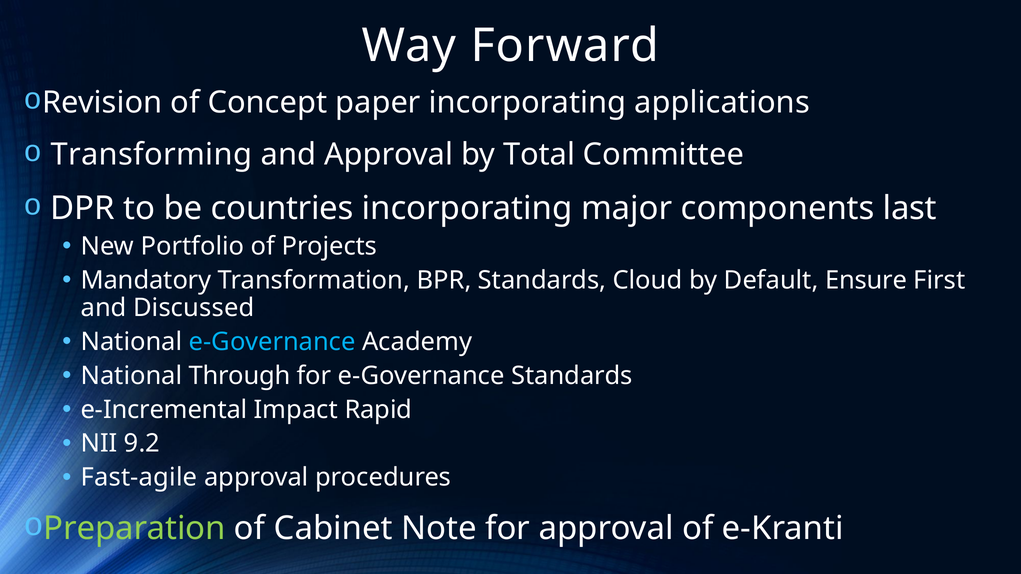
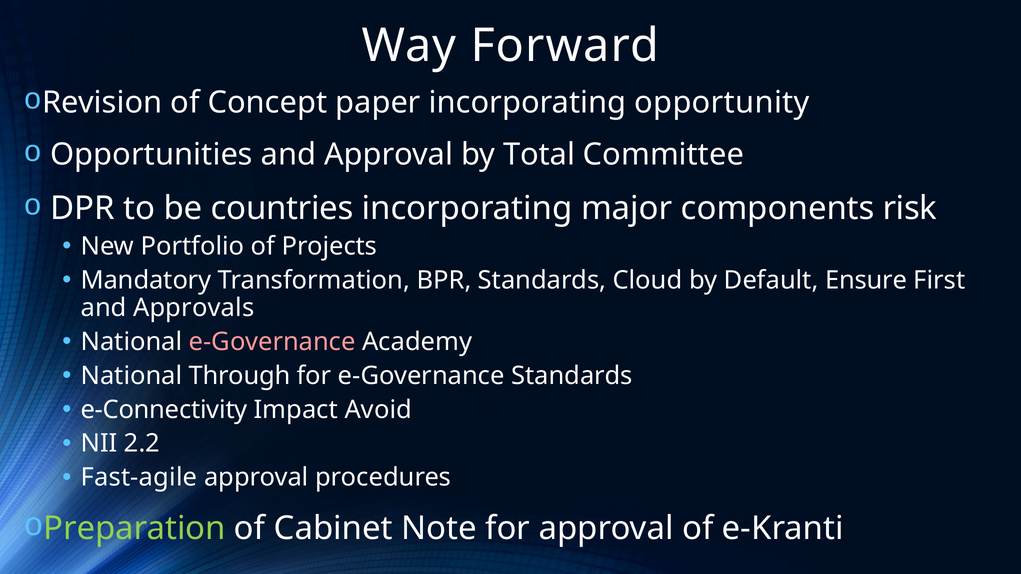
applications: applications -> opportunity (722, 102)
Transforming: Transforming -> Opportunities (151, 155)
last: last -> risk (910, 209)
Discussed: Discussed -> Approvals (194, 308)
e-Governance colour: light blue -> pink (272, 342)
e-Incremental: e-Incremental -> e-Connectivity (164, 410)
Rapid: Rapid -> Avoid (378, 410)
9.2: 9.2 -> 2.2 (142, 444)
